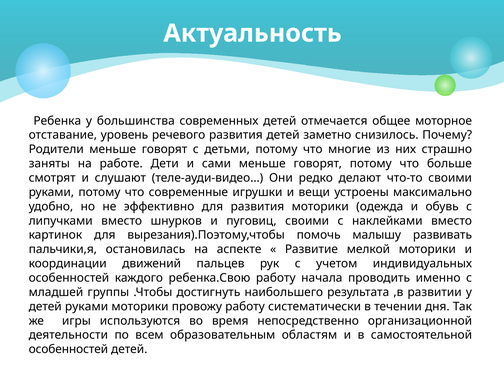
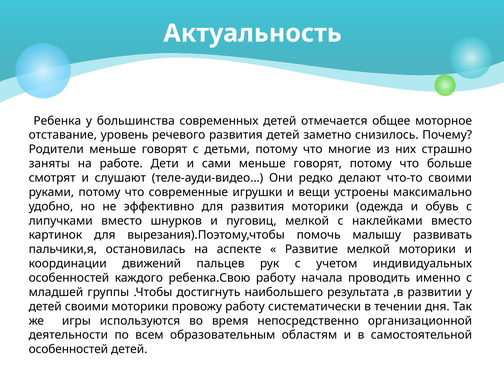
пуговиц своими: своими -> мелкой (307, 221)
детей руками: руками -> своими (87, 306)
